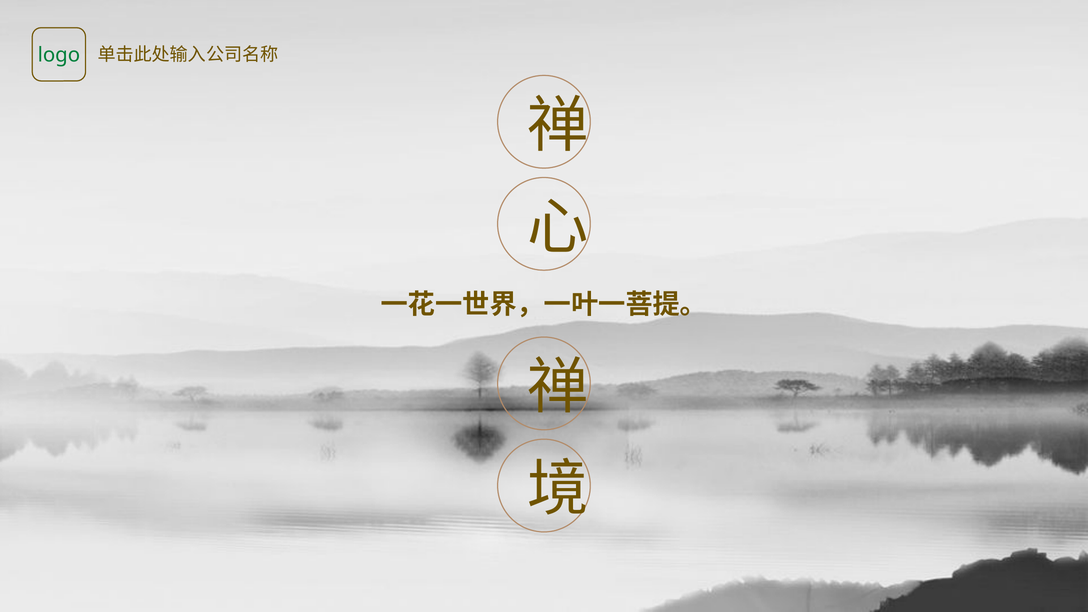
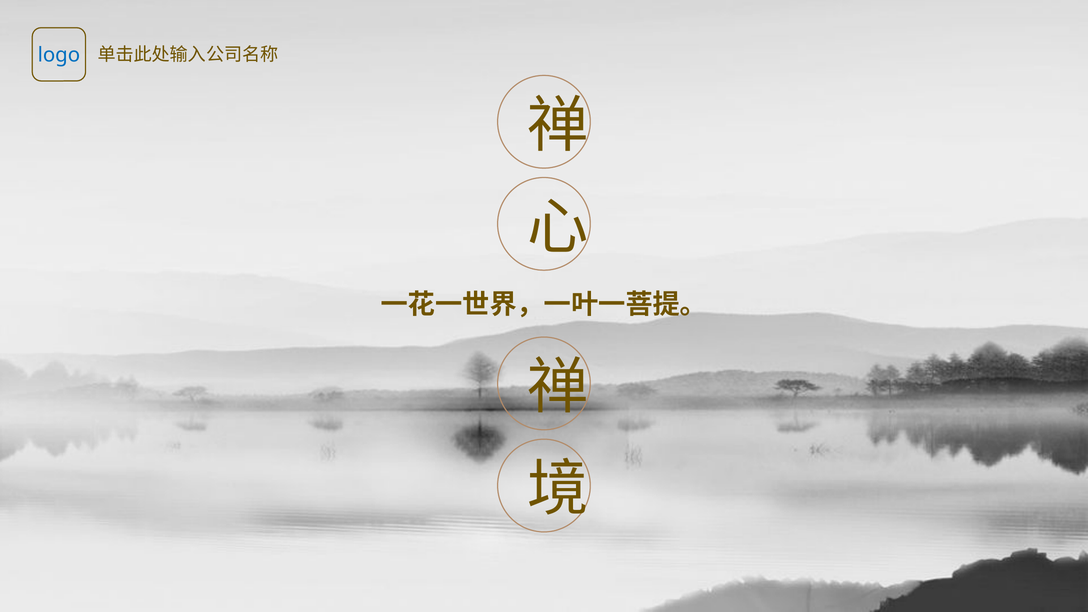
logo colour: green -> blue (59, 55)
